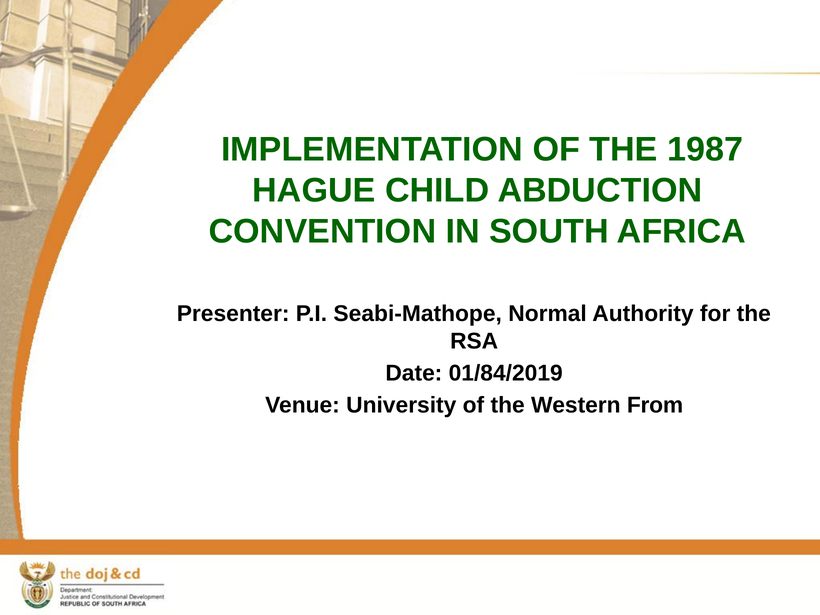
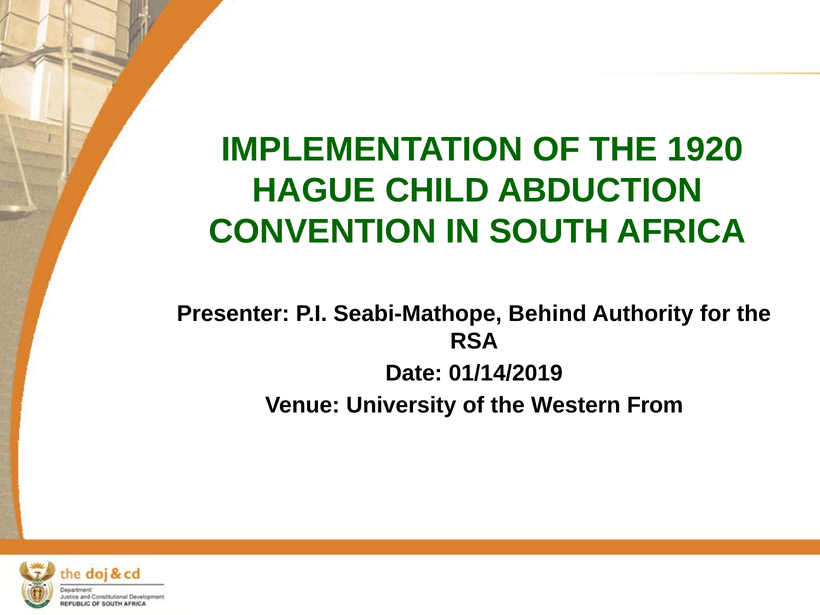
1987: 1987 -> 1920 (705, 149)
Normal: Normal -> Behind (547, 314)
01/84/2019: 01/84/2019 -> 01/14/2019 (506, 373)
